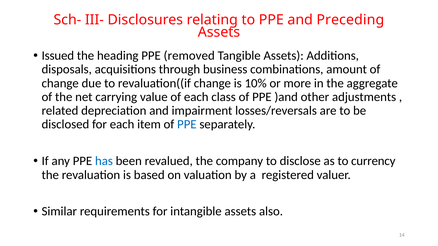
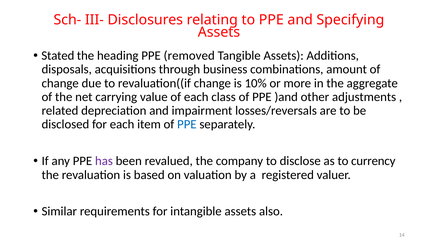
Preceding: Preceding -> Specifying (350, 20)
Issued: Issued -> Stated (58, 56)
has colour: blue -> purple (104, 161)
